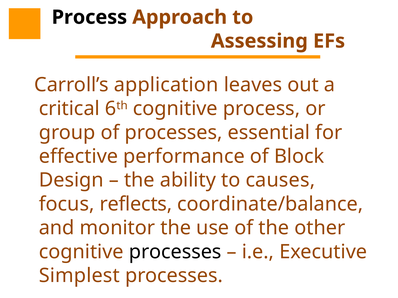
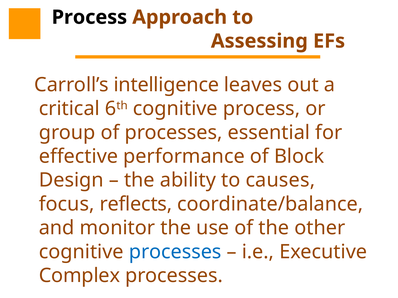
application: application -> intelligence (166, 85)
processes colour: black -> blue (175, 252)
Simplest: Simplest -> Complex (79, 276)
